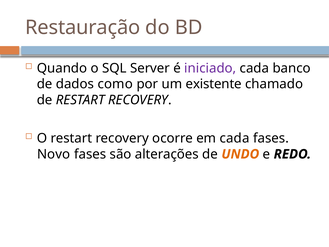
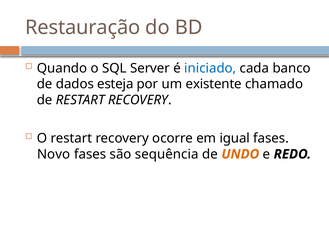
iniciado colour: purple -> blue (210, 68)
como: como -> esteja (115, 84)
em cada: cada -> igual (235, 138)
alterações: alterações -> sequência (167, 154)
